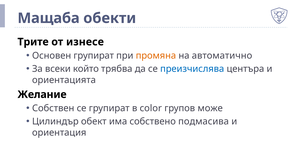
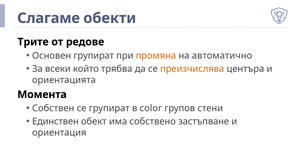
Мащаба: Мащаба -> Слагаме (49, 18)
изнесе: изнесе -> редове (85, 42)
преизчислява colour: blue -> orange (192, 69)
Желание: Желание -> Момента (42, 95)
може: може -> стени (210, 108)
Цилиндър: Цилиндър -> Единствен (55, 122)
подмасива: подмасива -> застъпване (204, 122)
